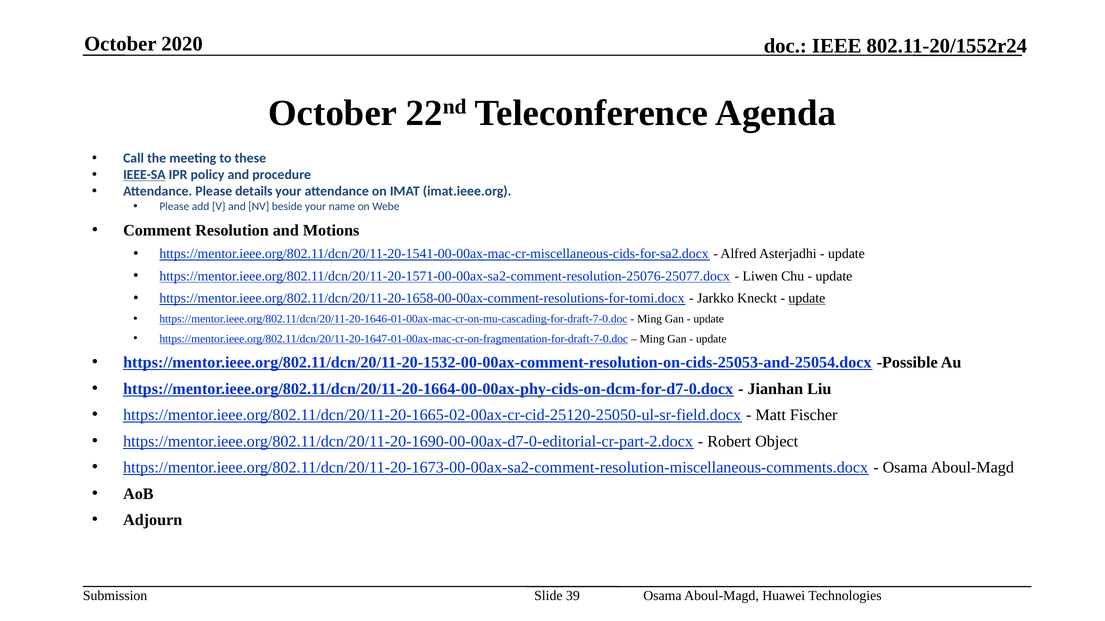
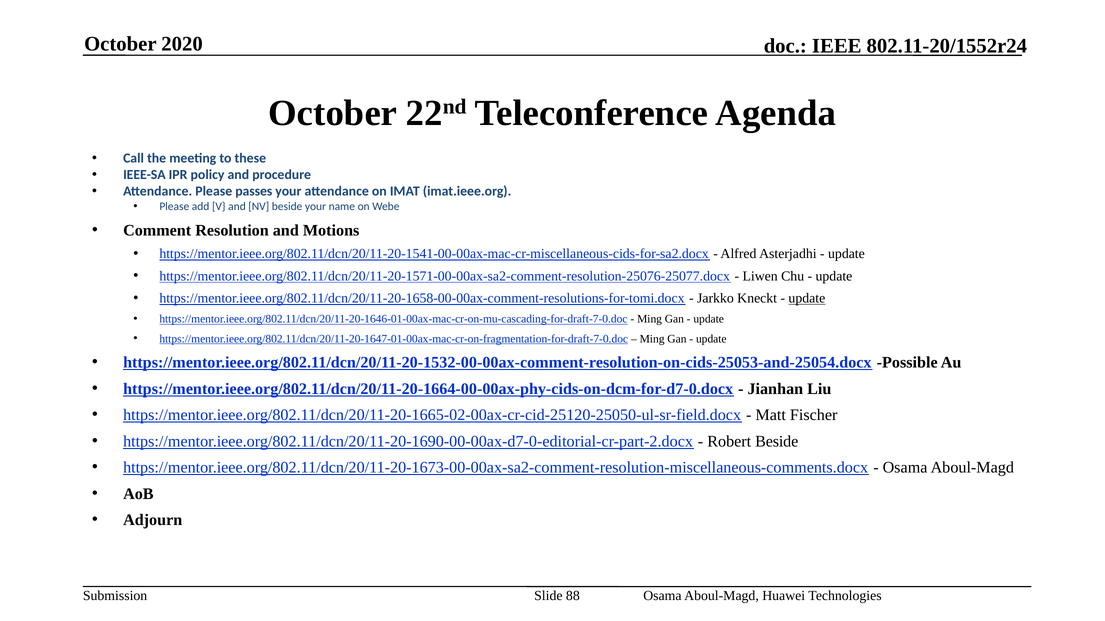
IEEE-SA underline: present -> none (144, 175)
details: details -> passes (254, 192)
Robert Object: Object -> Beside (777, 442)
39: 39 -> 88 (573, 596)
